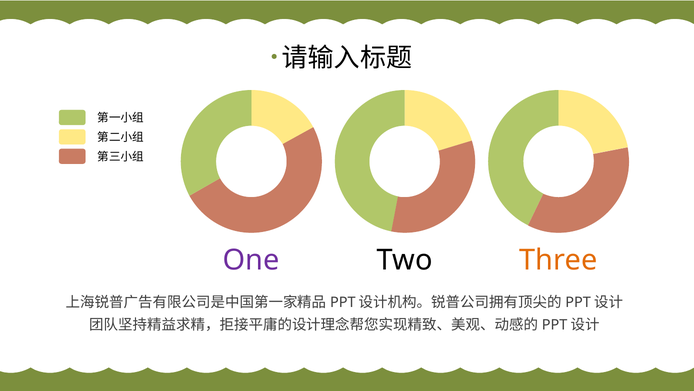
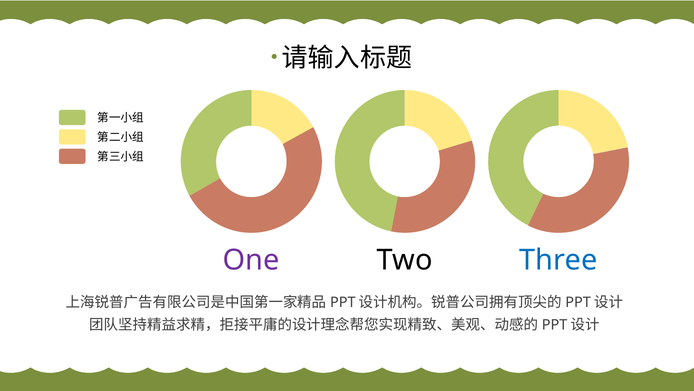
Three colour: orange -> blue (558, 260)
